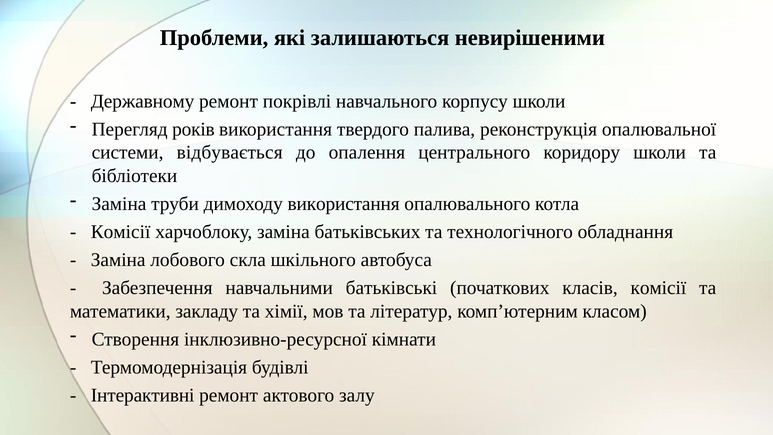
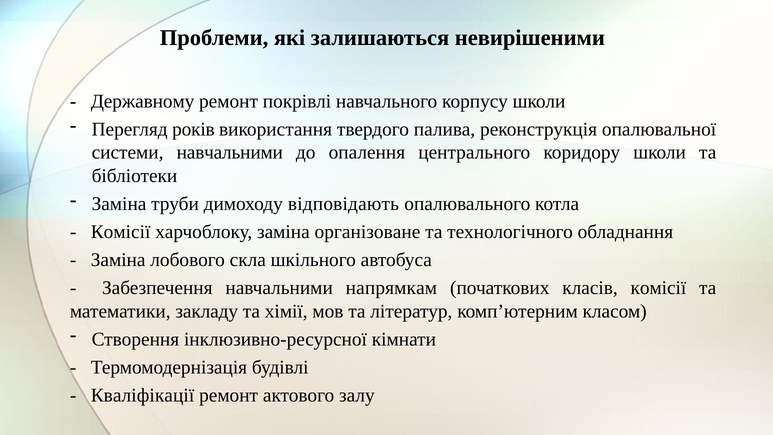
системи відбувається: відбувається -> навчальними (230, 153)
димоходу використання: використання -> відповідають (343, 204)
батьківських: батьківських -> організоване (367, 232)
батьківські: батьківські -> напрямкам (391, 288)
Інтерактивні: Інтерактивні -> Кваліфікації (143, 395)
